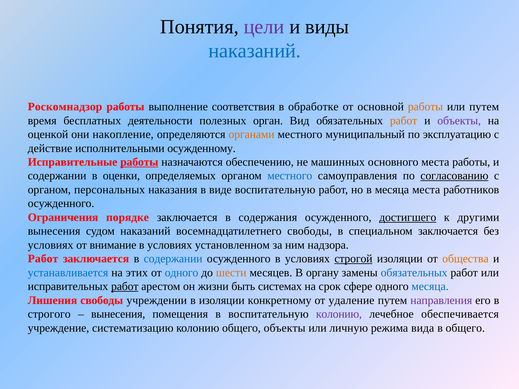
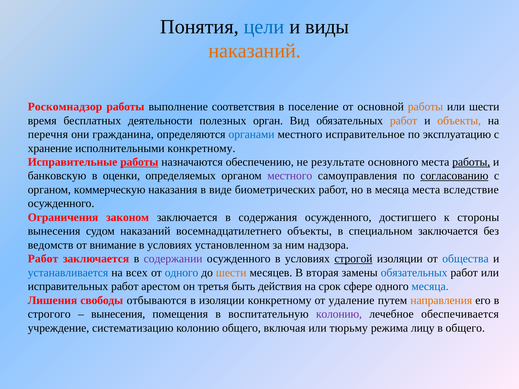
цели colour: purple -> blue (264, 27)
наказаний colour: blue -> orange (255, 51)
обработке: обработке -> поселение (313, 107)
или путем: путем -> шести (484, 107)
объекты colour: purple -> orange (459, 121)
оценкой: оценкой -> перечня (48, 134)
накопление: накопление -> гражданина (123, 134)
органами colour: orange -> blue (252, 134)
муниципальный: муниципальный -> исправительное (365, 134)
действие: действие -> хранение (50, 148)
исполнительными осужденному: осужденному -> конкретному (201, 148)
машинных: машинных -> результате (338, 162)
работы underline: none -> present (471, 162)
содержании: содержании -> банковскую (57, 176)
местного colour: blue -> purple (290, 176)
персональных: персональных -> коммерческую (110, 190)
виде воспитательную: воспитательную -> биометрических (275, 190)
работников: работников -> вследствие (471, 190)
порядке: порядке -> законом (128, 217)
достигшего underline: present -> none (408, 217)
другими: другими -> стороны (478, 217)
восемнадцатилетнего свободы: свободы -> объекты (310, 231)
условиях: условиях -> ведомств (51, 245)
содержании colour: blue -> purple (173, 259)
общества colour: orange -> blue (465, 259)
этих: этих -> всех (137, 273)
органу: органу -> вторая (322, 273)
работ underline: present -> none (125, 287)
жизни: жизни -> третья (213, 287)
системах: системах -> действия (280, 287)
учреждении: учреждении -> отбываются (157, 300)
направления colour: purple -> orange (441, 300)
общего объекты: объекты -> включая (285, 328)
личную: личную -> тюрьму (349, 328)
вида: вида -> лицу (423, 328)
